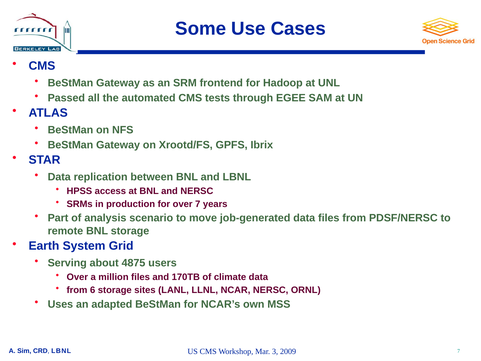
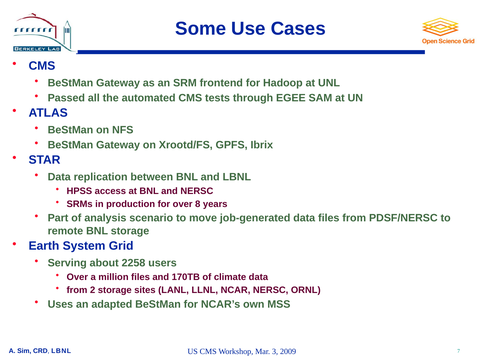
over 7: 7 -> 8 (198, 204)
4875: 4875 -> 2258 (133, 263)
6: 6 -> 2 (93, 290)
